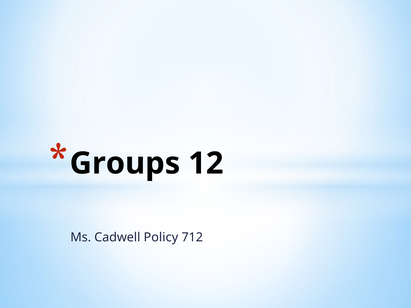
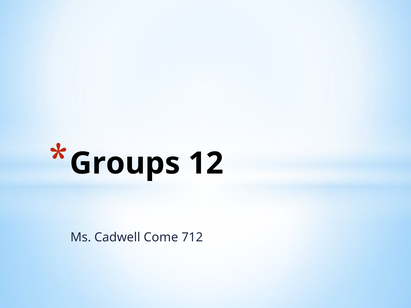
Policy: Policy -> Come (161, 238)
